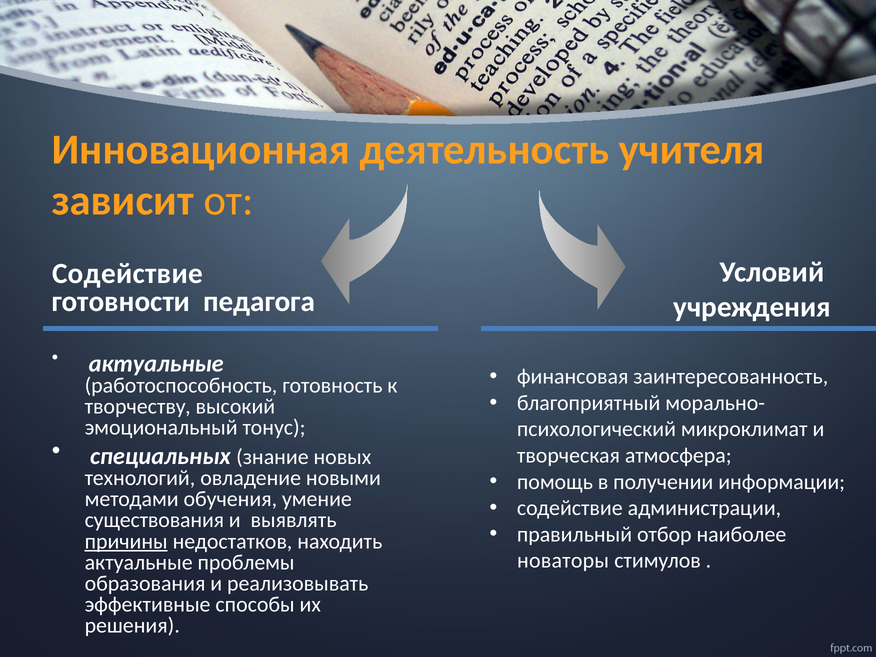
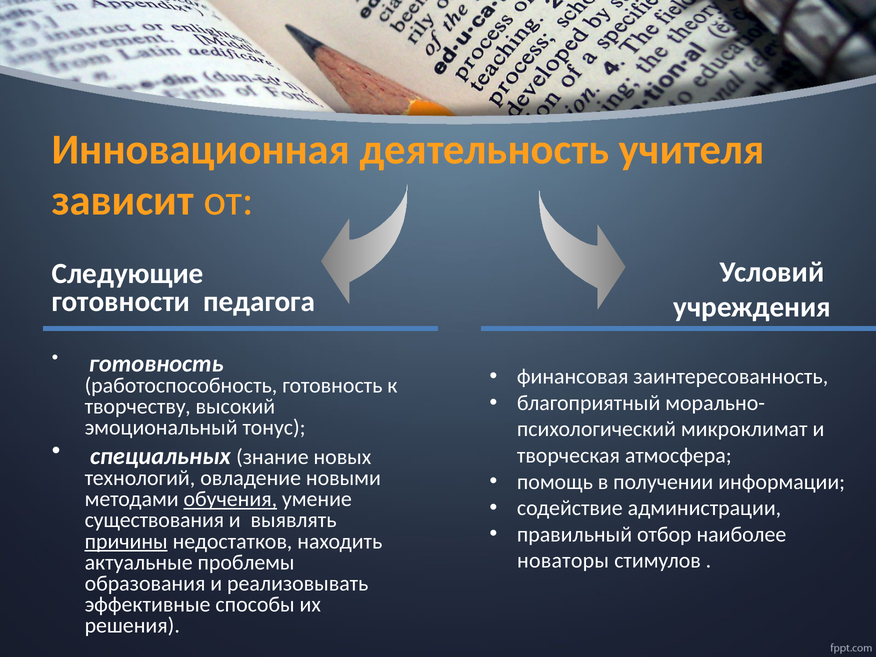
Содействие: Содействие -> Следующие (128, 274)
актуальные: актуальные -> готовность (156, 364)
обучения underline: none -> present (230, 499)
